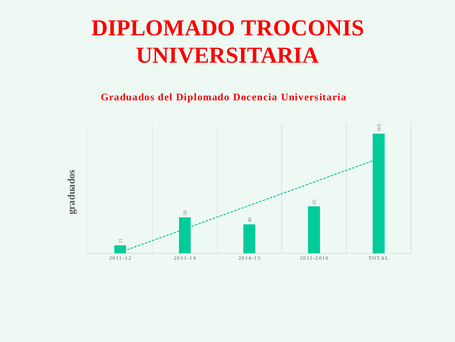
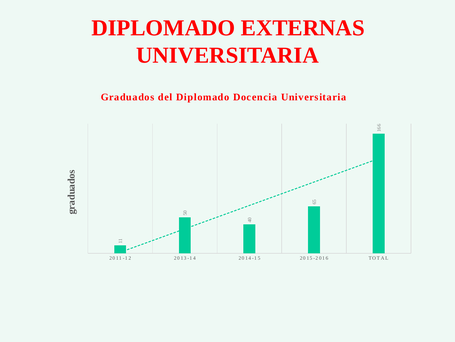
TROCONIS: TROCONIS -> EXTERNAS (303, 28)
